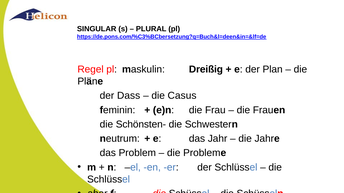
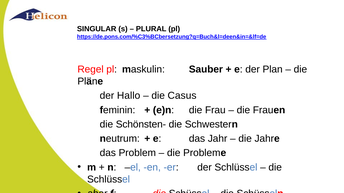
Dreißig: Dreißig -> Sauber (206, 70)
Dass: Dass -> Hallo (129, 96)
